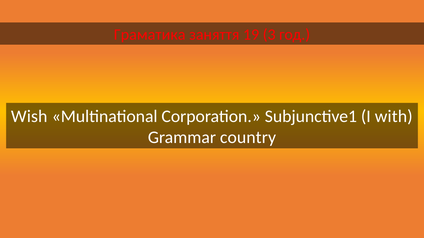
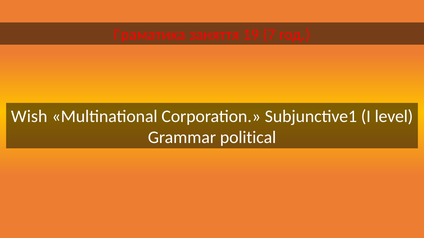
3: 3 -> 7 (269, 35)
with: with -> level (394, 116)
country: country -> political (248, 138)
